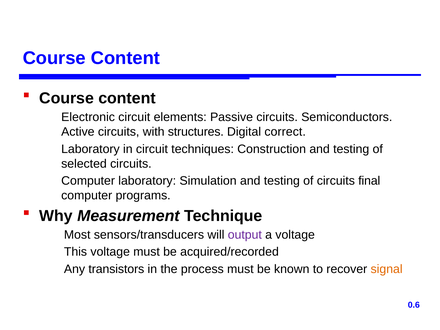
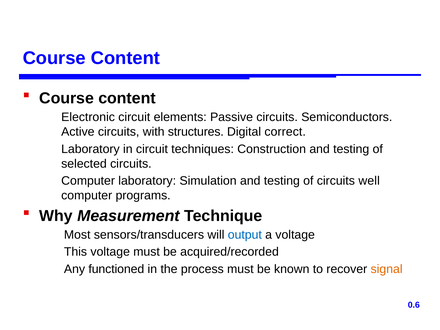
final: final -> well (369, 181)
output colour: purple -> blue (245, 235)
transistors: transistors -> functioned (116, 269)
